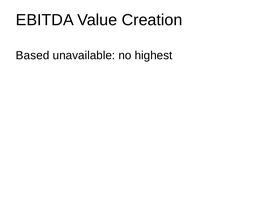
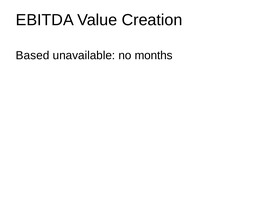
highest: highest -> months (154, 55)
